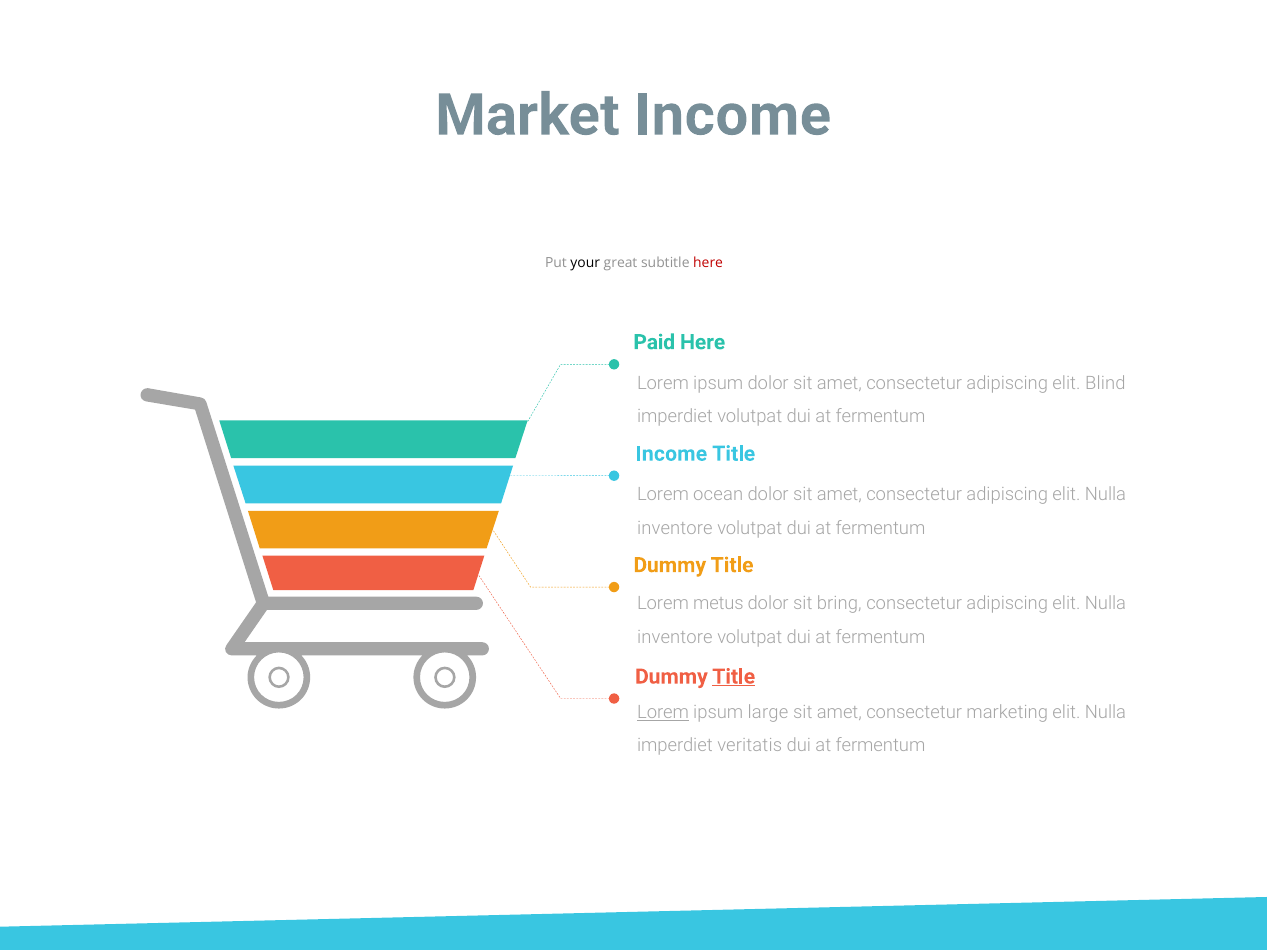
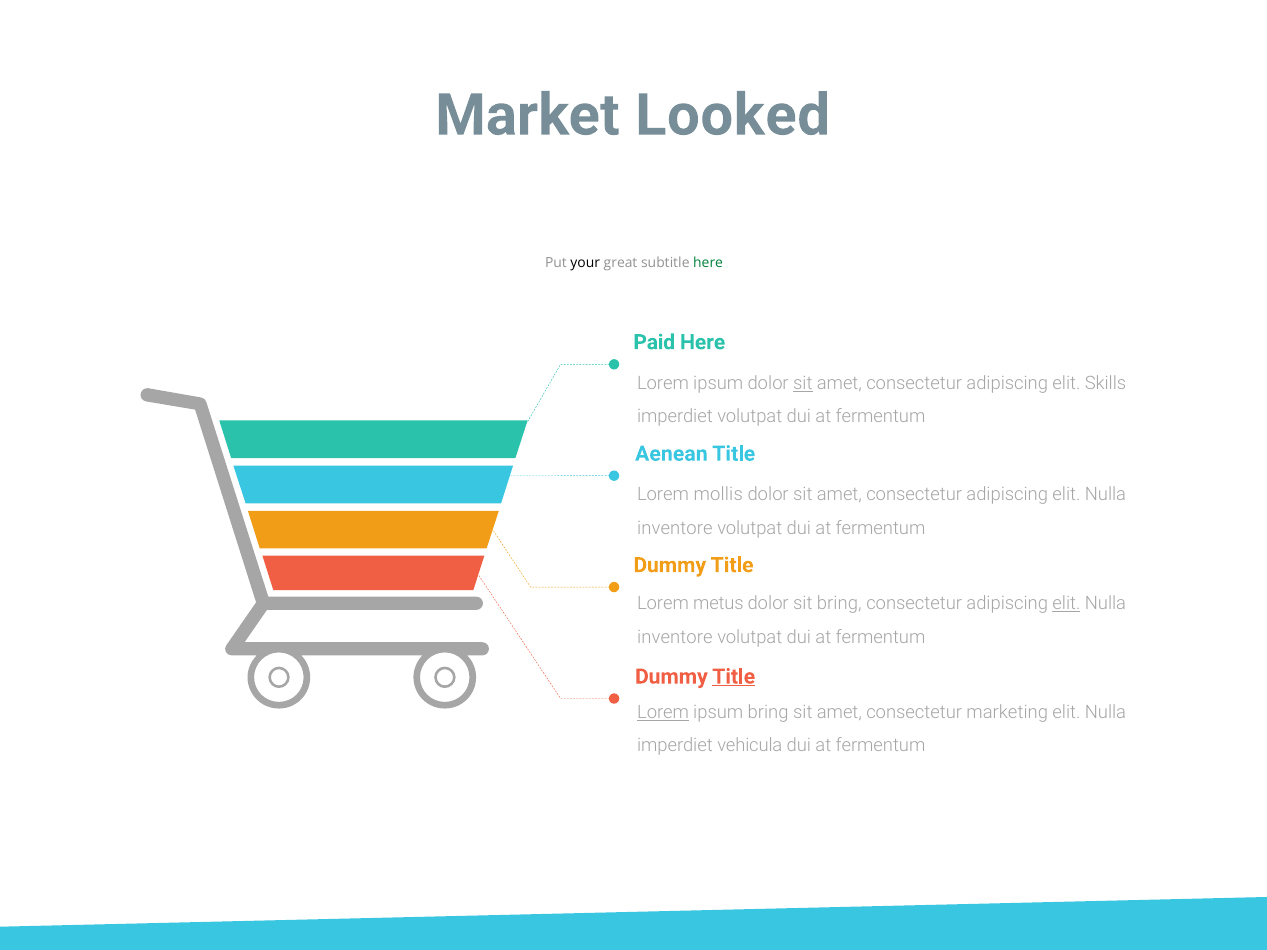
Market Income: Income -> Looked (733, 115)
here colour: red -> green (708, 263)
sit underline: none -> present (803, 383)
Blind: Blind -> Skills (1106, 383)
Income: Income -> Aenean (671, 454)
ocean: ocean -> mollis (718, 495)
elit underline: none -> present (1066, 604)
ipsum large: large -> bring (768, 713)
veritatis: veritatis -> vehicula (750, 746)
